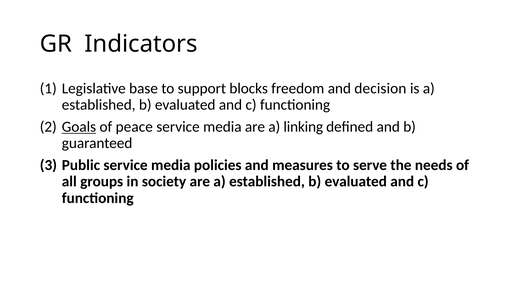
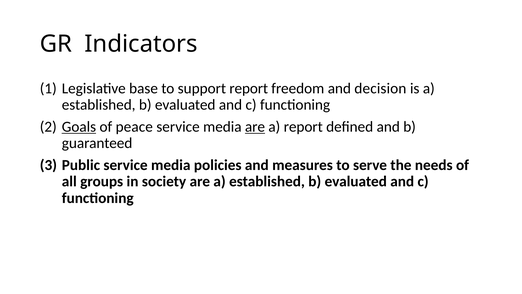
support blocks: blocks -> report (249, 88)
are underline: none -> present (255, 127)
a linking: linking -> report (303, 127)
